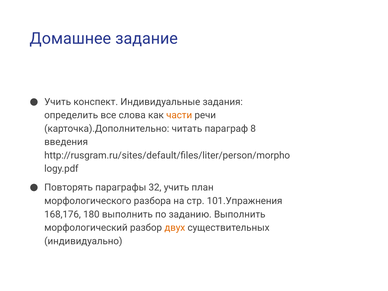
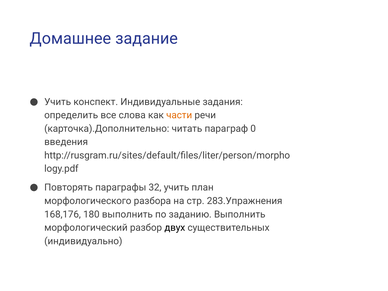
8: 8 -> 0 (253, 129)
101.Упражнения: 101.Упражнения -> 283.Упражнения (245, 201)
двух colour: orange -> black (175, 228)
